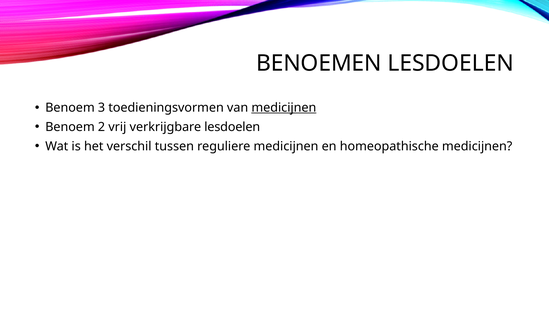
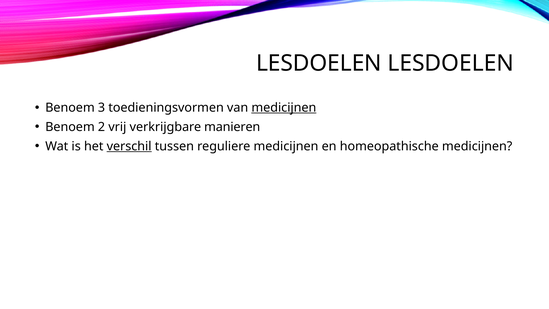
BENOEMEN: BENOEMEN -> LESDOELEN (319, 63)
verkrijgbare lesdoelen: lesdoelen -> manieren (232, 127)
verschil underline: none -> present (129, 146)
